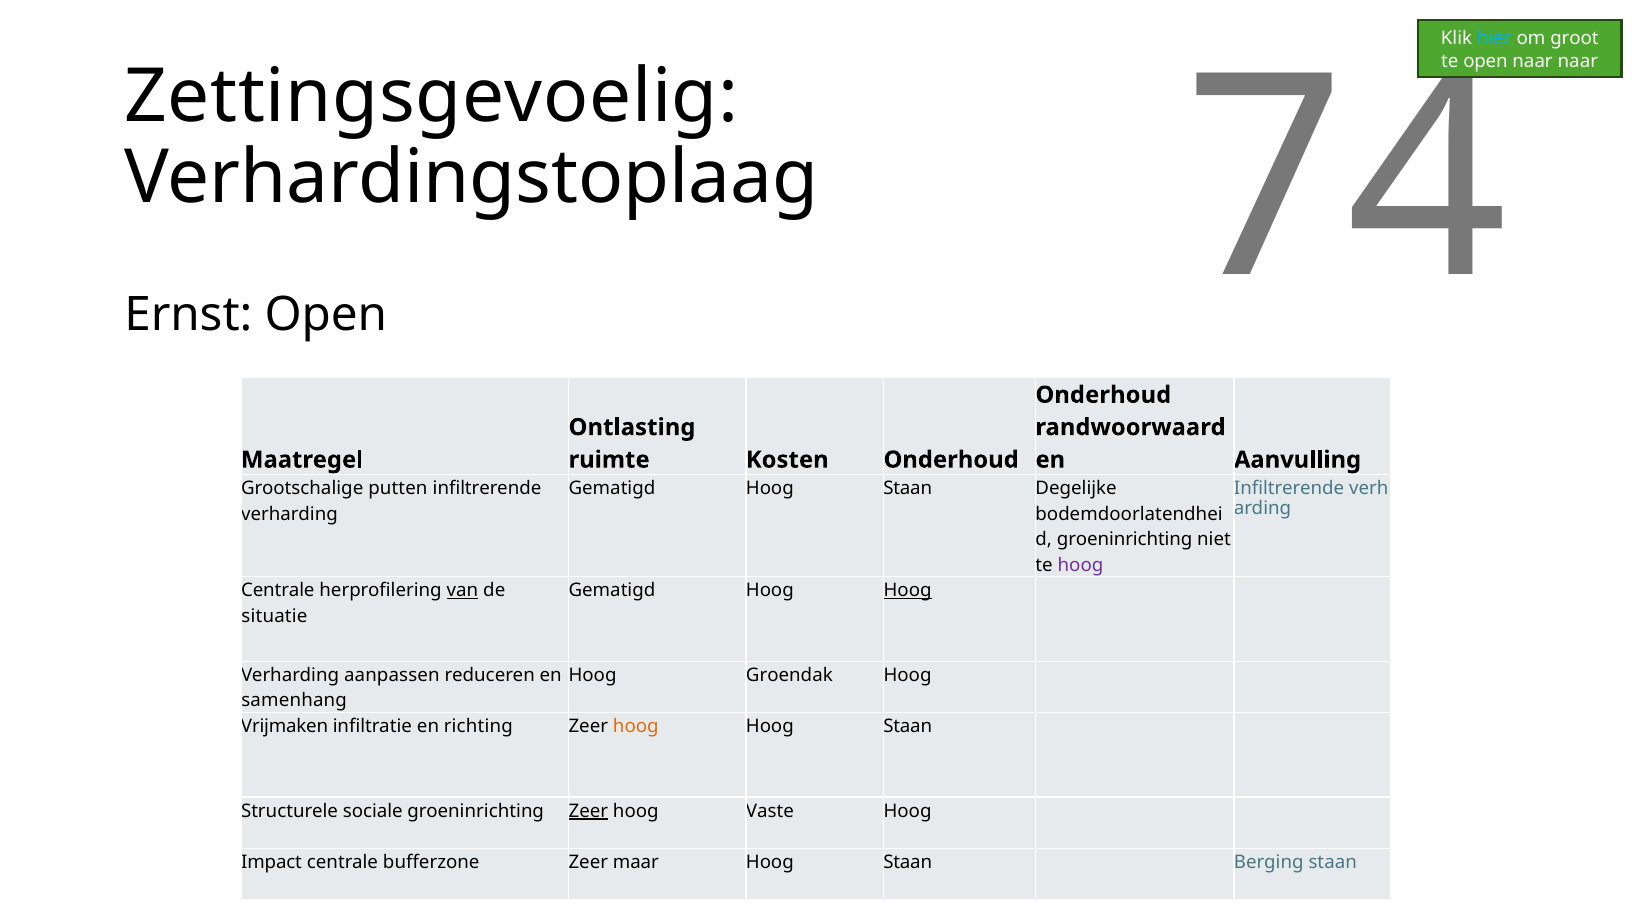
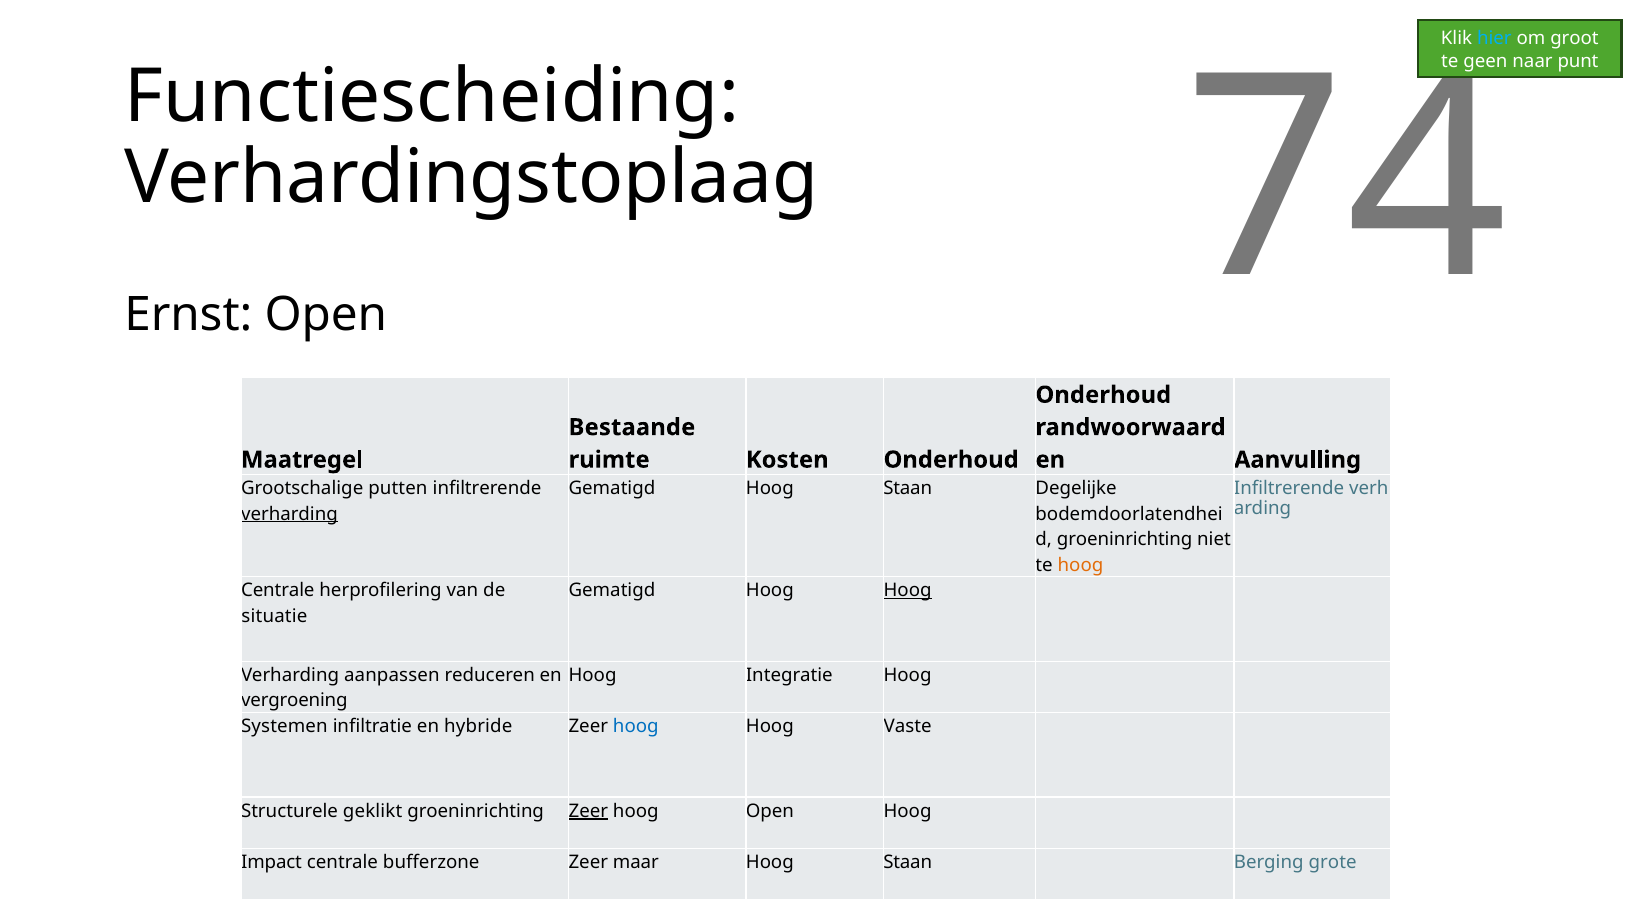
te open: open -> geen (1485, 61)
naar naar: naar -> punt (1578, 61)
Zettingsgevoelig: Zettingsgevoelig -> Functiescheiding (432, 97)
Ontlasting: Ontlasting -> Bestaande (632, 427)
verharding underline: none -> present (289, 514)
hoog colour: purple -> orange (1081, 565)
van underline: present -> none (462, 590)
Groendak: Groendak -> Integratie (789, 675)
samenhang: samenhang -> vergroening (294, 701)
Vrijmaken: Vrijmaken -> Systemen (284, 726)
richting: richting -> hybride (478, 726)
hoog colour: orange -> blue (636, 726)
Staan: Staan -> Vaste (908, 726)
sociale: sociale -> geklikt (373, 811)
hoog Vaste: Vaste -> Open (770, 811)
Berging staan: staan -> grote (1333, 862)
